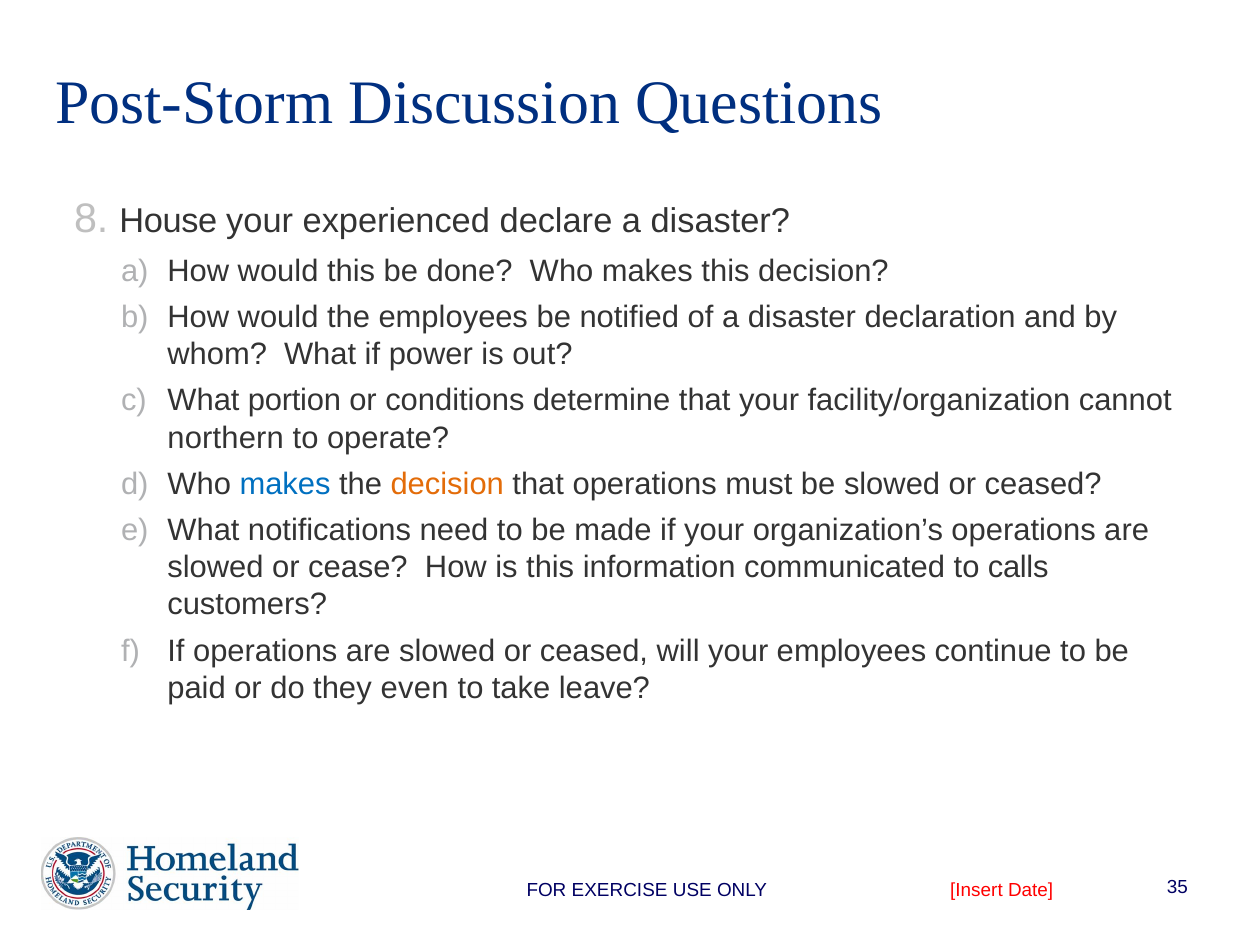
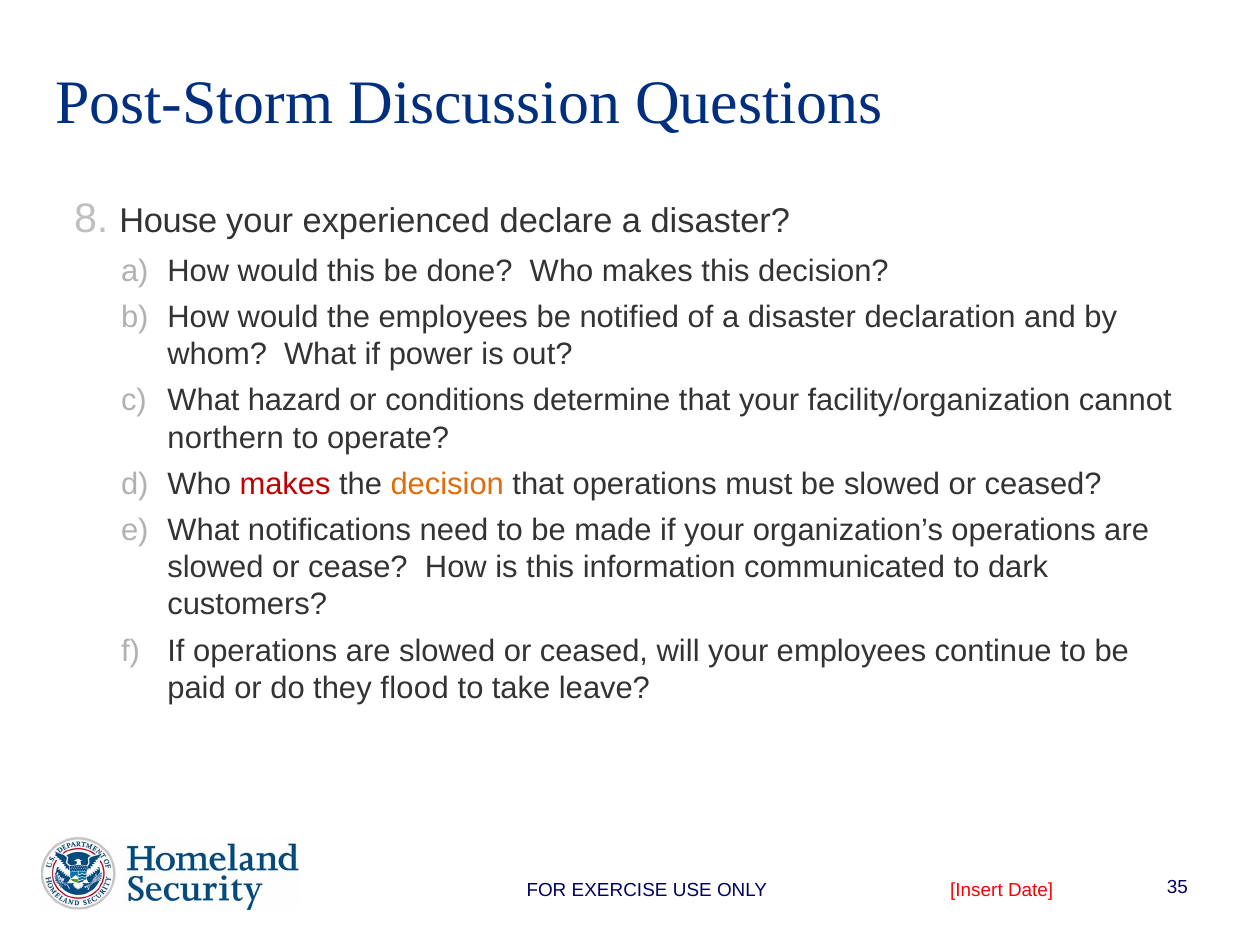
portion: portion -> hazard (294, 401)
makes colour: blue -> red (285, 485)
calls: calls -> dark (1018, 568)
even: even -> flood (415, 689)
